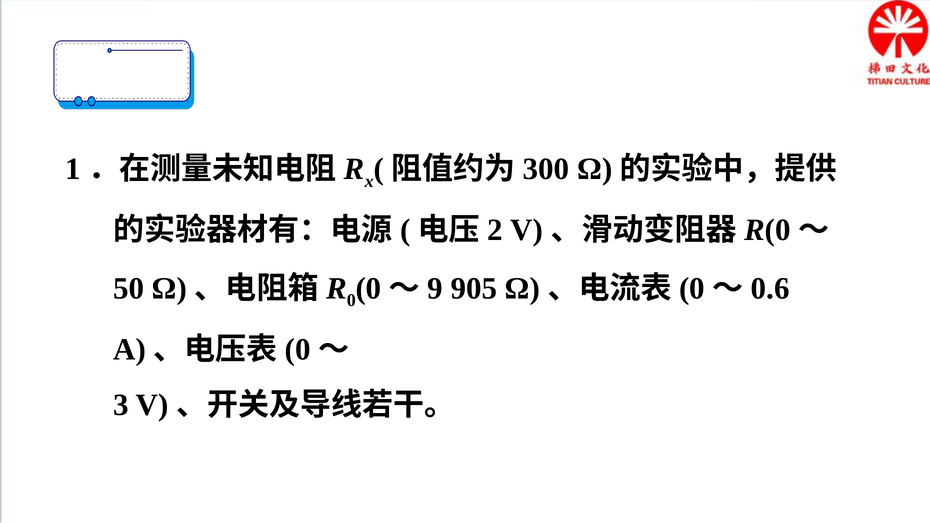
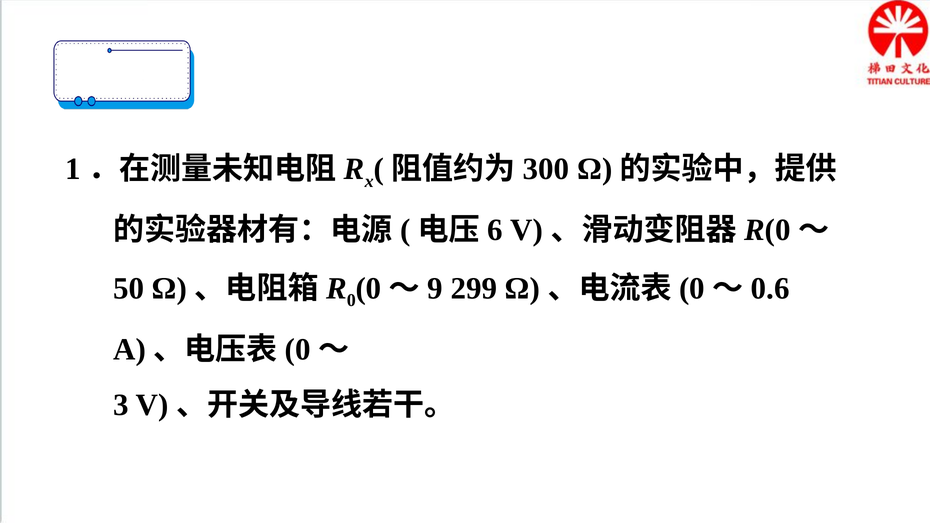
2: 2 -> 6 (495, 230)
905: 905 -> 299 (474, 289)
